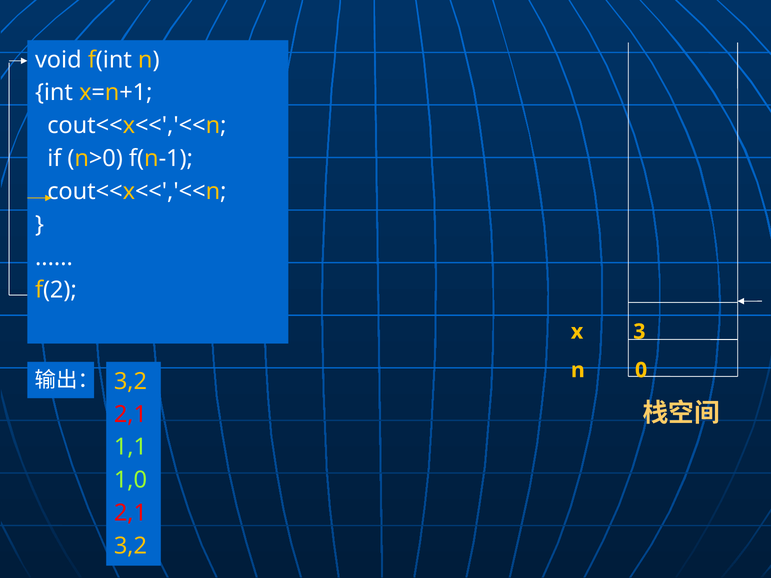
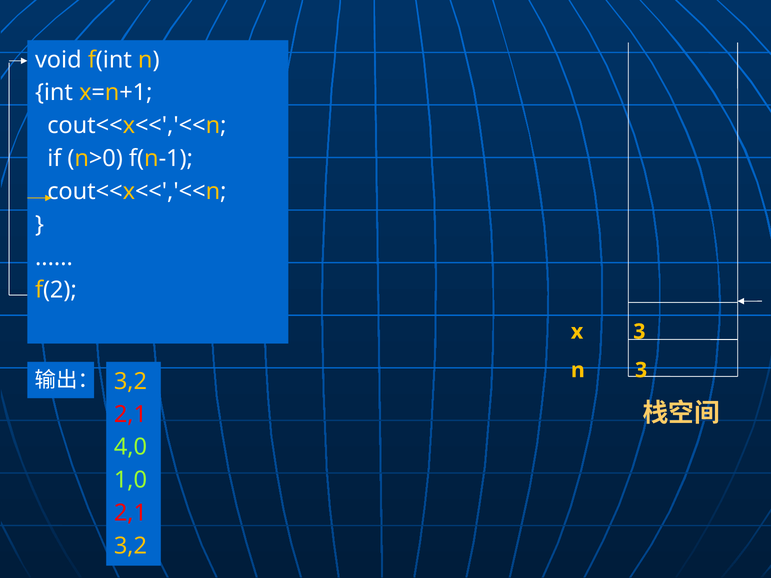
n 0: 0 -> 3 (641, 370)
1,1: 1,1 -> 4,0 (130, 447)
